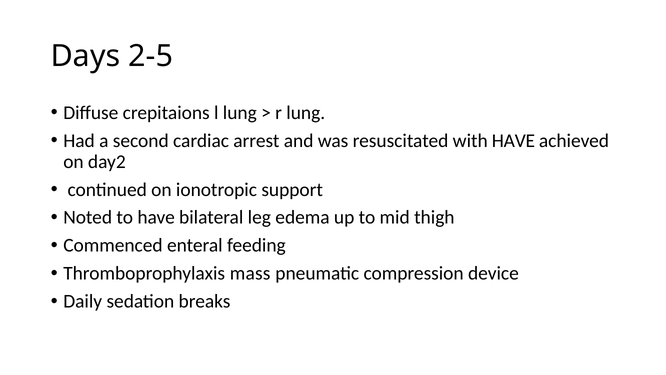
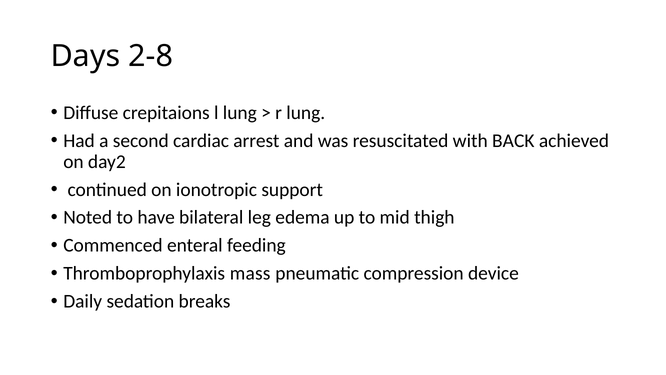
2-5: 2-5 -> 2-8 (151, 56)
with HAVE: HAVE -> BACK (513, 141)
